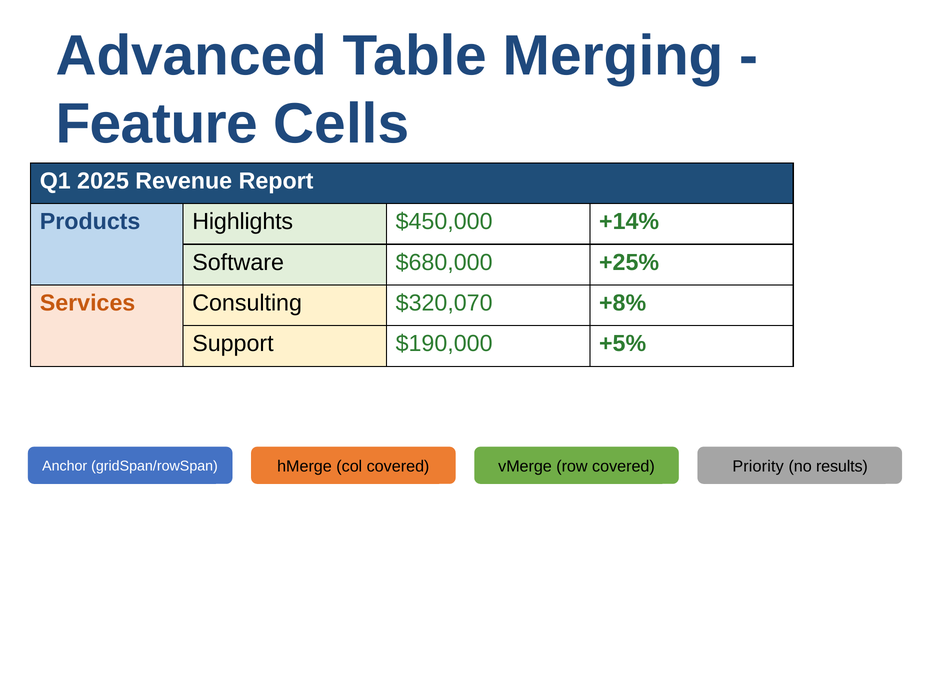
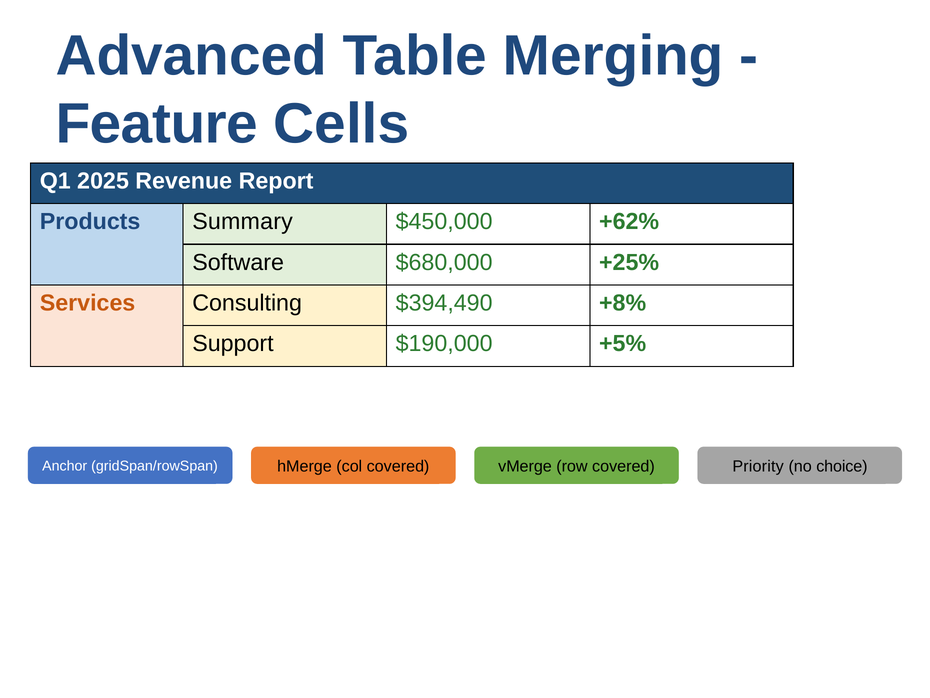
Highlights: Highlights -> Summary (243, 221)
+14%: +14% -> +62% (629, 221)
$320,070: $320,070 -> $394,490 (444, 303)
results: results -> choice (842, 466)
